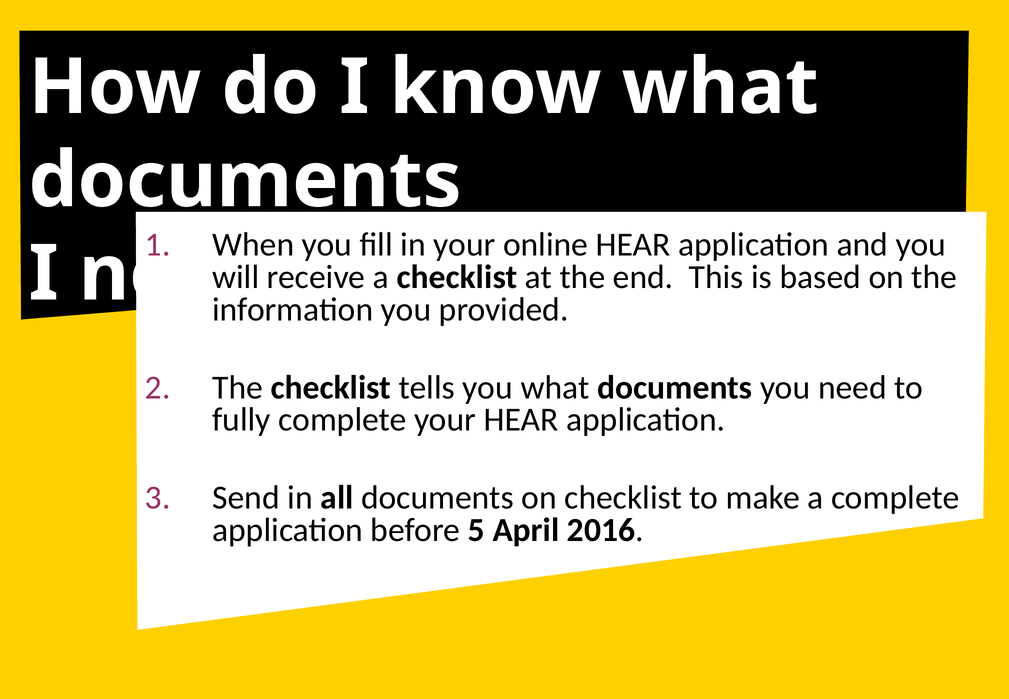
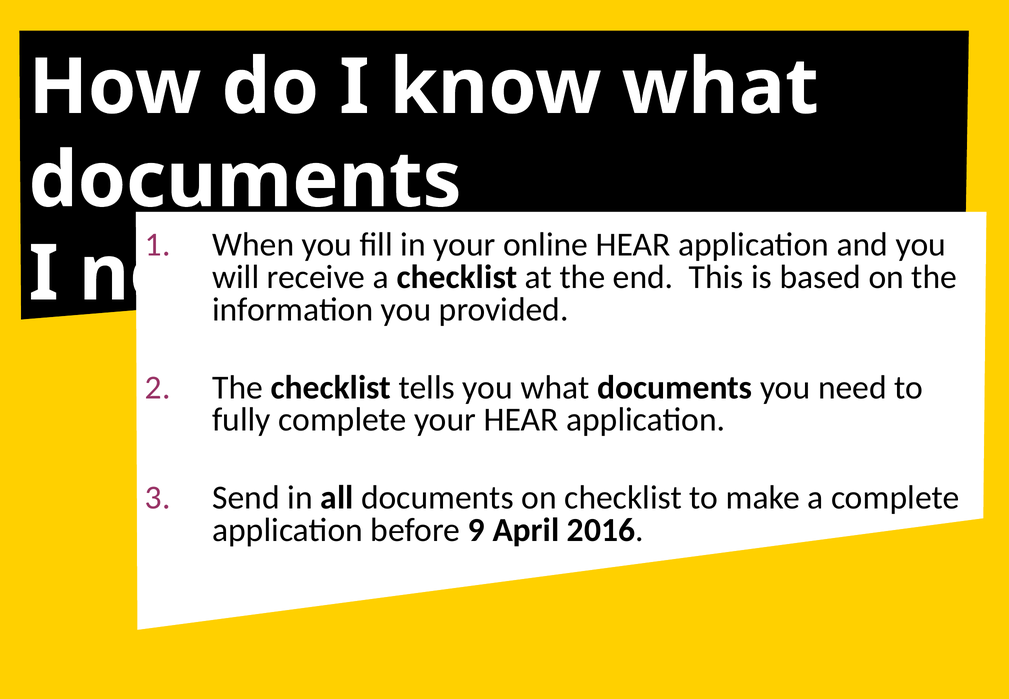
5: 5 -> 9 (476, 530)
